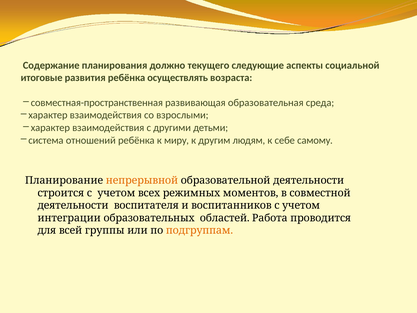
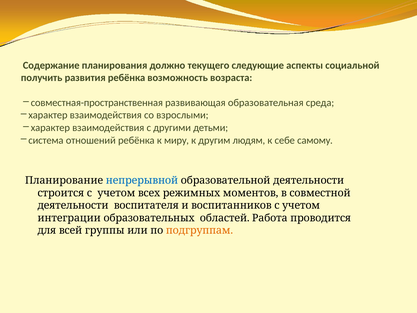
итоговые: итоговые -> получить (42, 78)
осуществлять: осуществлять -> возможность (178, 78)
непрерывной colour: orange -> blue (142, 180)
